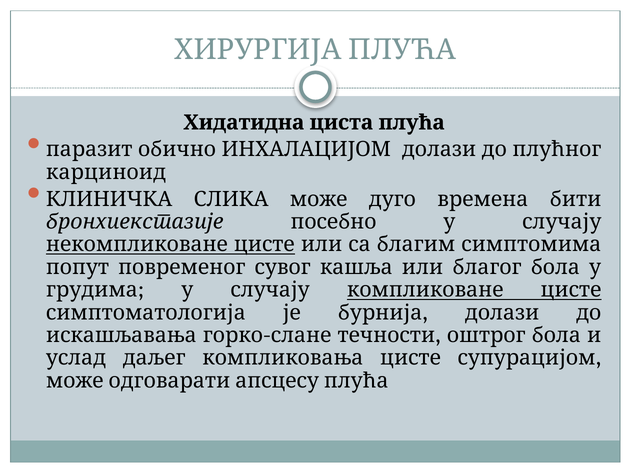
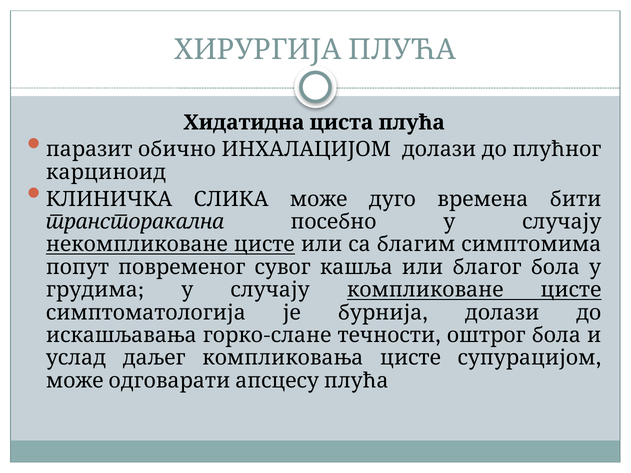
бронхиекстазије: бронхиекстазије -> трансторакална (135, 222)
